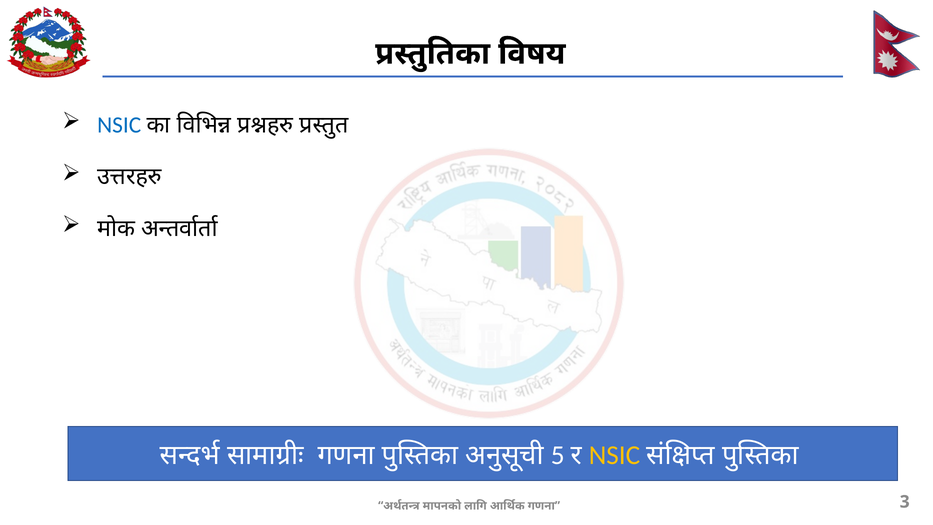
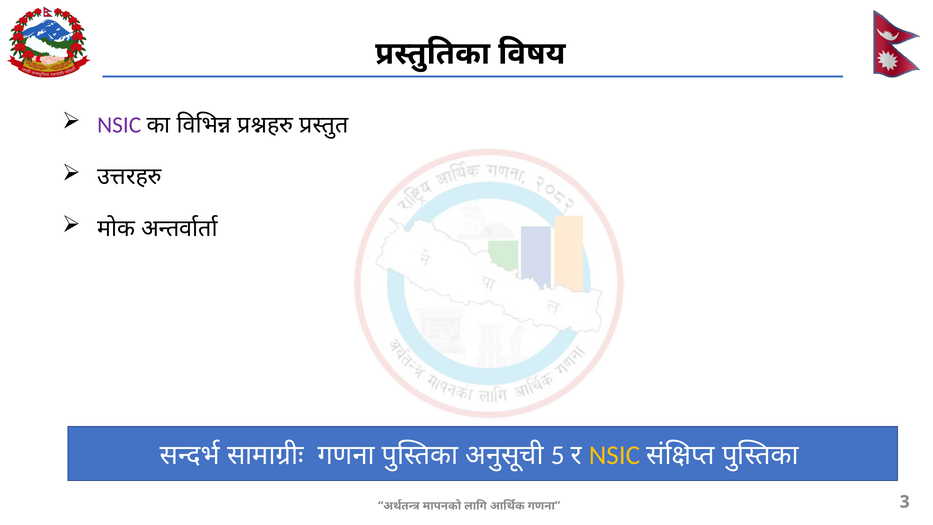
NSIC colour: blue -> purple (119, 125)
